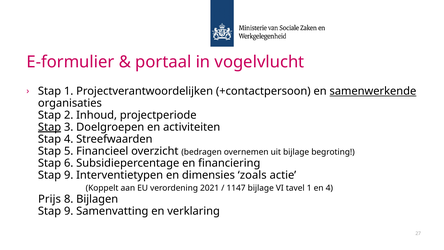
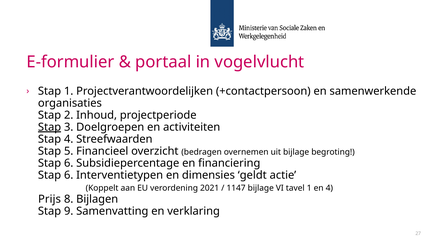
samenwerkende underline: present -> none (373, 91)
9: 9 -> 6 (69, 175)
zoals: zoals -> geldt (252, 175)
